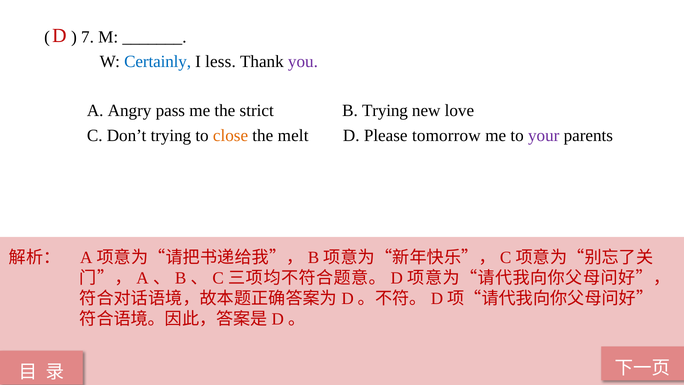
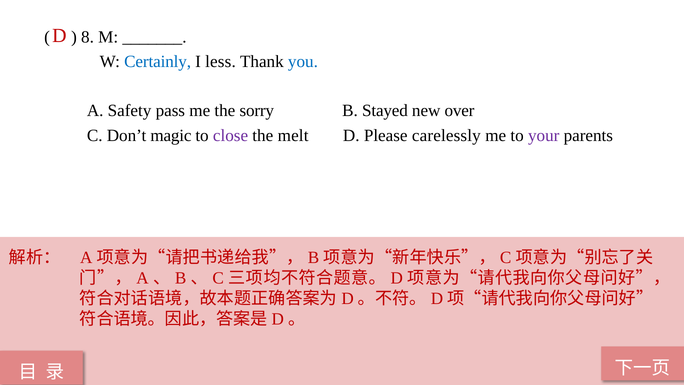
7: 7 -> 8 (88, 37)
you colour: purple -> blue (303, 61)
Angry: Angry -> Safety (130, 111)
strict: strict -> sorry (257, 111)
B Trying: Trying -> Stayed (385, 111)
love: love -> over (459, 111)
Don’t trying: trying -> magic (171, 135)
close colour: orange -> purple (231, 135)
tomorrow: tomorrow -> carelessly (446, 135)
